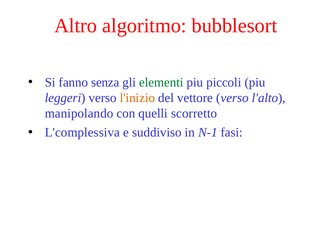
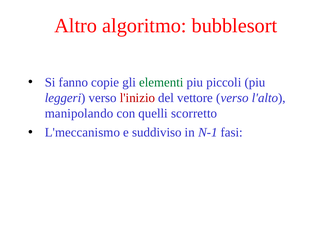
senza: senza -> copie (105, 82)
l'inizio colour: orange -> red (137, 98)
L'complessiva: L'complessiva -> L'meccanismo (82, 132)
